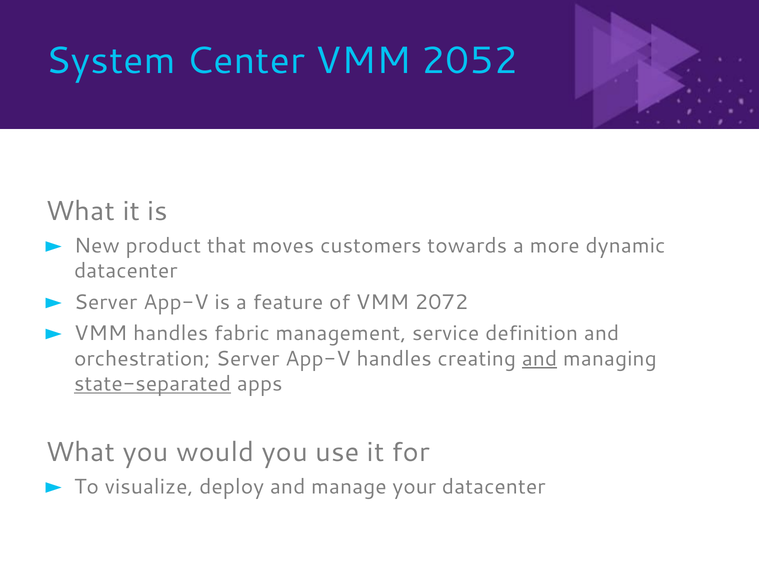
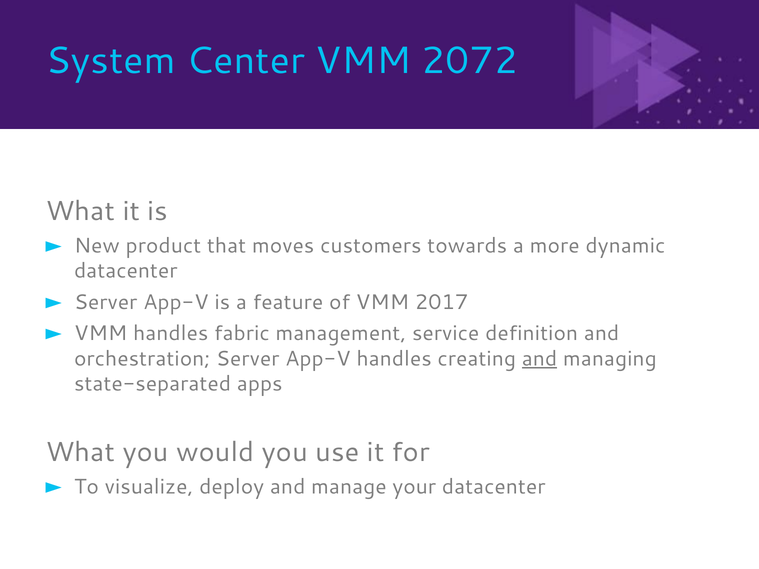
2052: 2052 -> 2072 (470, 61)
2072: 2072 -> 2017 (442, 302)
state-separated underline: present -> none (153, 384)
